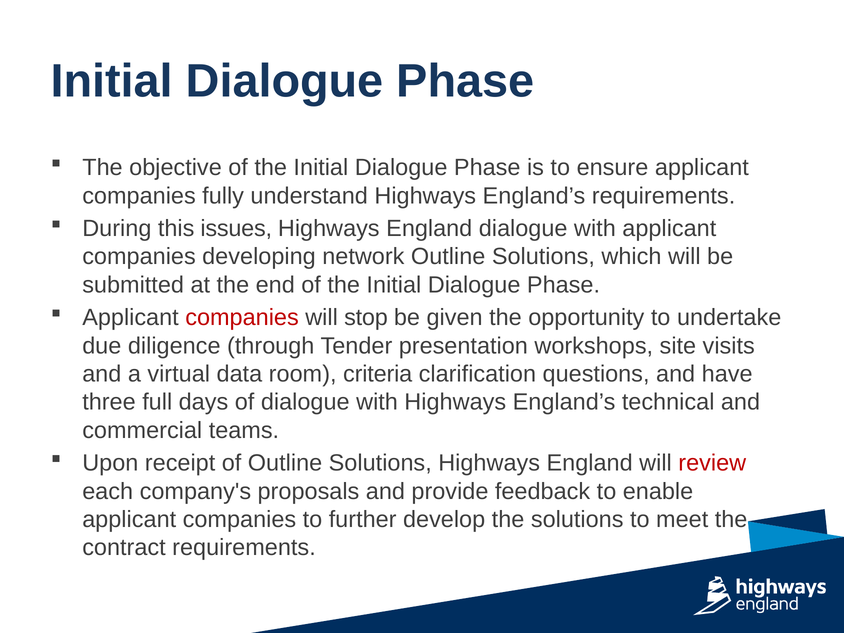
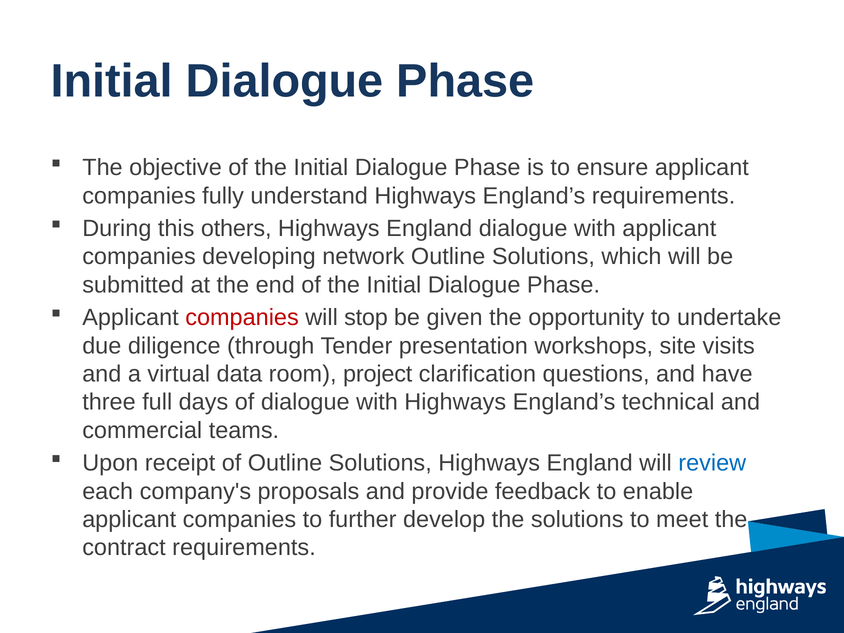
issues: issues -> others (236, 229)
criteria: criteria -> project (378, 374)
review colour: red -> blue (712, 463)
